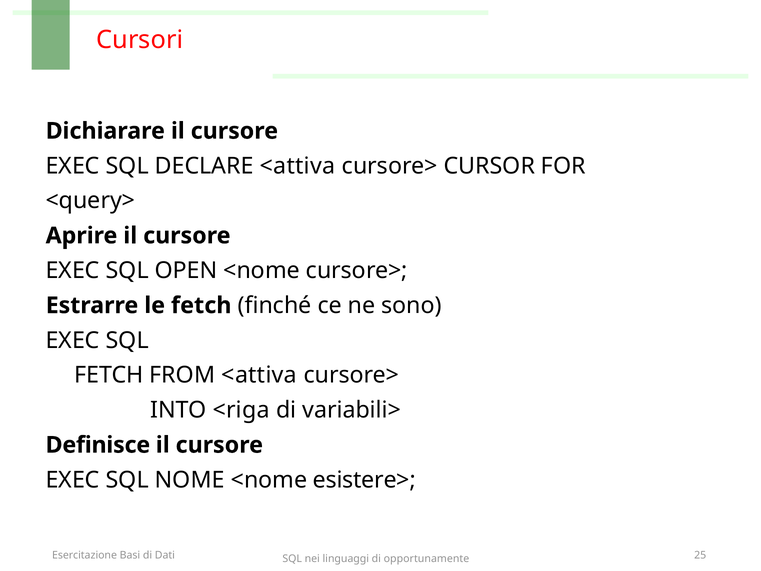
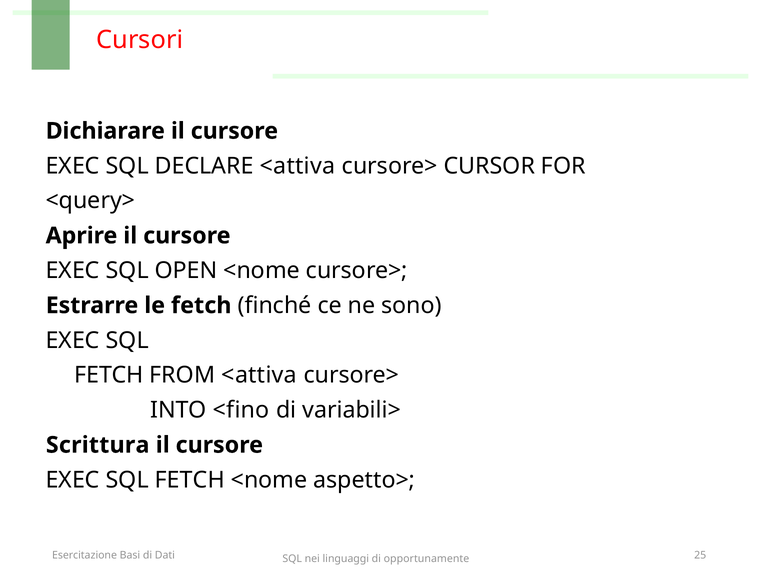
<riga: <riga -> <fino (241, 410)
Definisce: Definisce -> Scrittura (98, 445)
NOME: NOME -> FETCH (190, 480)
esistere>: esistere> -> aspetto> (364, 480)
